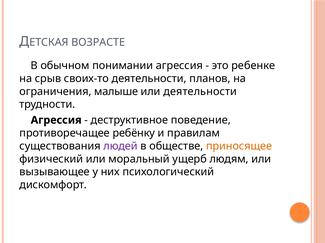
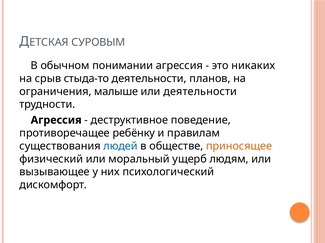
ВОЗРАСТЕ: ВОЗРАСТЕ -> СУРОВЫМ (98, 42)
ребенке: ребенке -> никаких (253, 66)
своих-то: своих-то -> стыда-то (86, 79)
людей colour: purple -> blue (121, 146)
